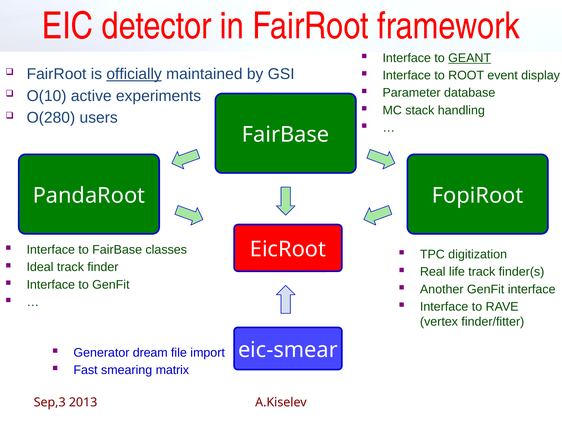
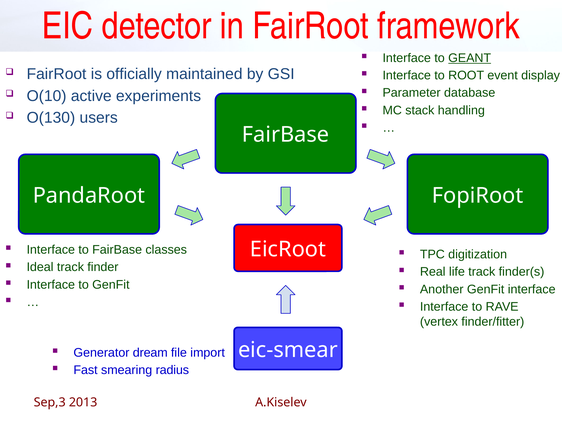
officially underline: present -> none (134, 74)
O(280: O(280 -> O(130 (51, 118)
matrix: matrix -> radius (172, 370)
